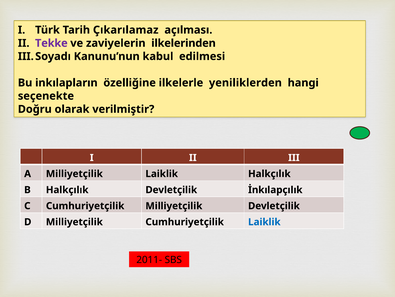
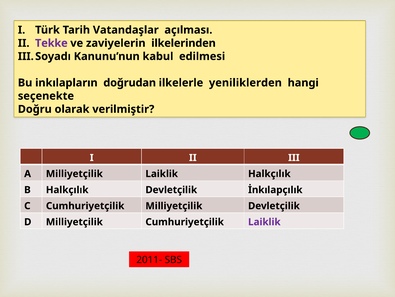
Çıkarılamaz: Çıkarılamaz -> Vatandaşlar (126, 30)
özelliğine: özelliğine -> doğrudan (130, 83)
Laiklik colour: blue -> purple (264, 221)
